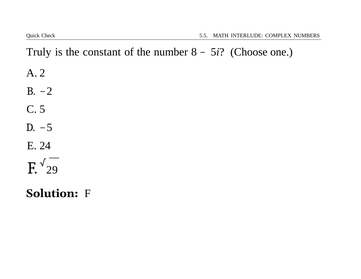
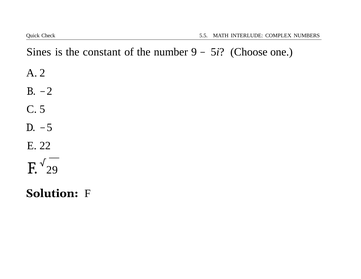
Truly: Truly -> Sines (39, 52)
8: 8 -> 9 (194, 52)
24: 24 -> 22 (45, 146)
